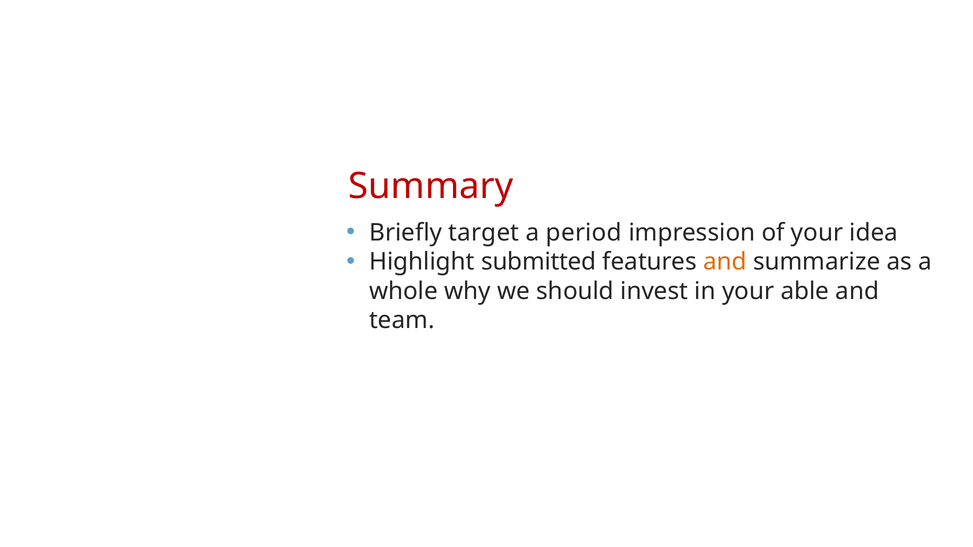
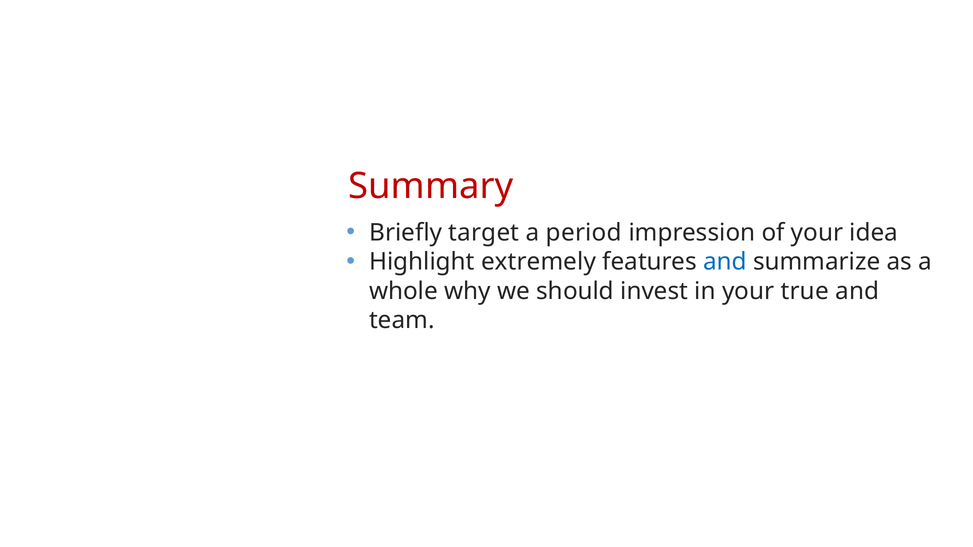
submitted: submitted -> extremely (539, 262)
and colour: orange -> blue (725, 262)
able: able -> true (805, 291)
